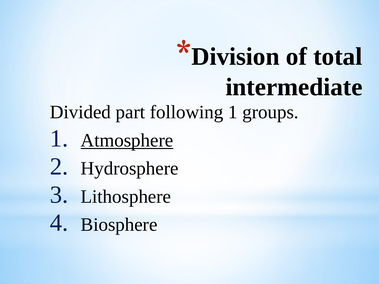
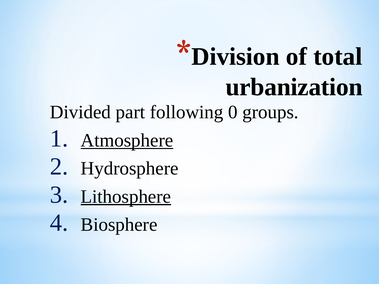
intermediate: intermediate -> urbanization (294, 87)
following 1: 1 -> 0 (233, 112)
Lithosphere underline: none -> present (126, 197)
